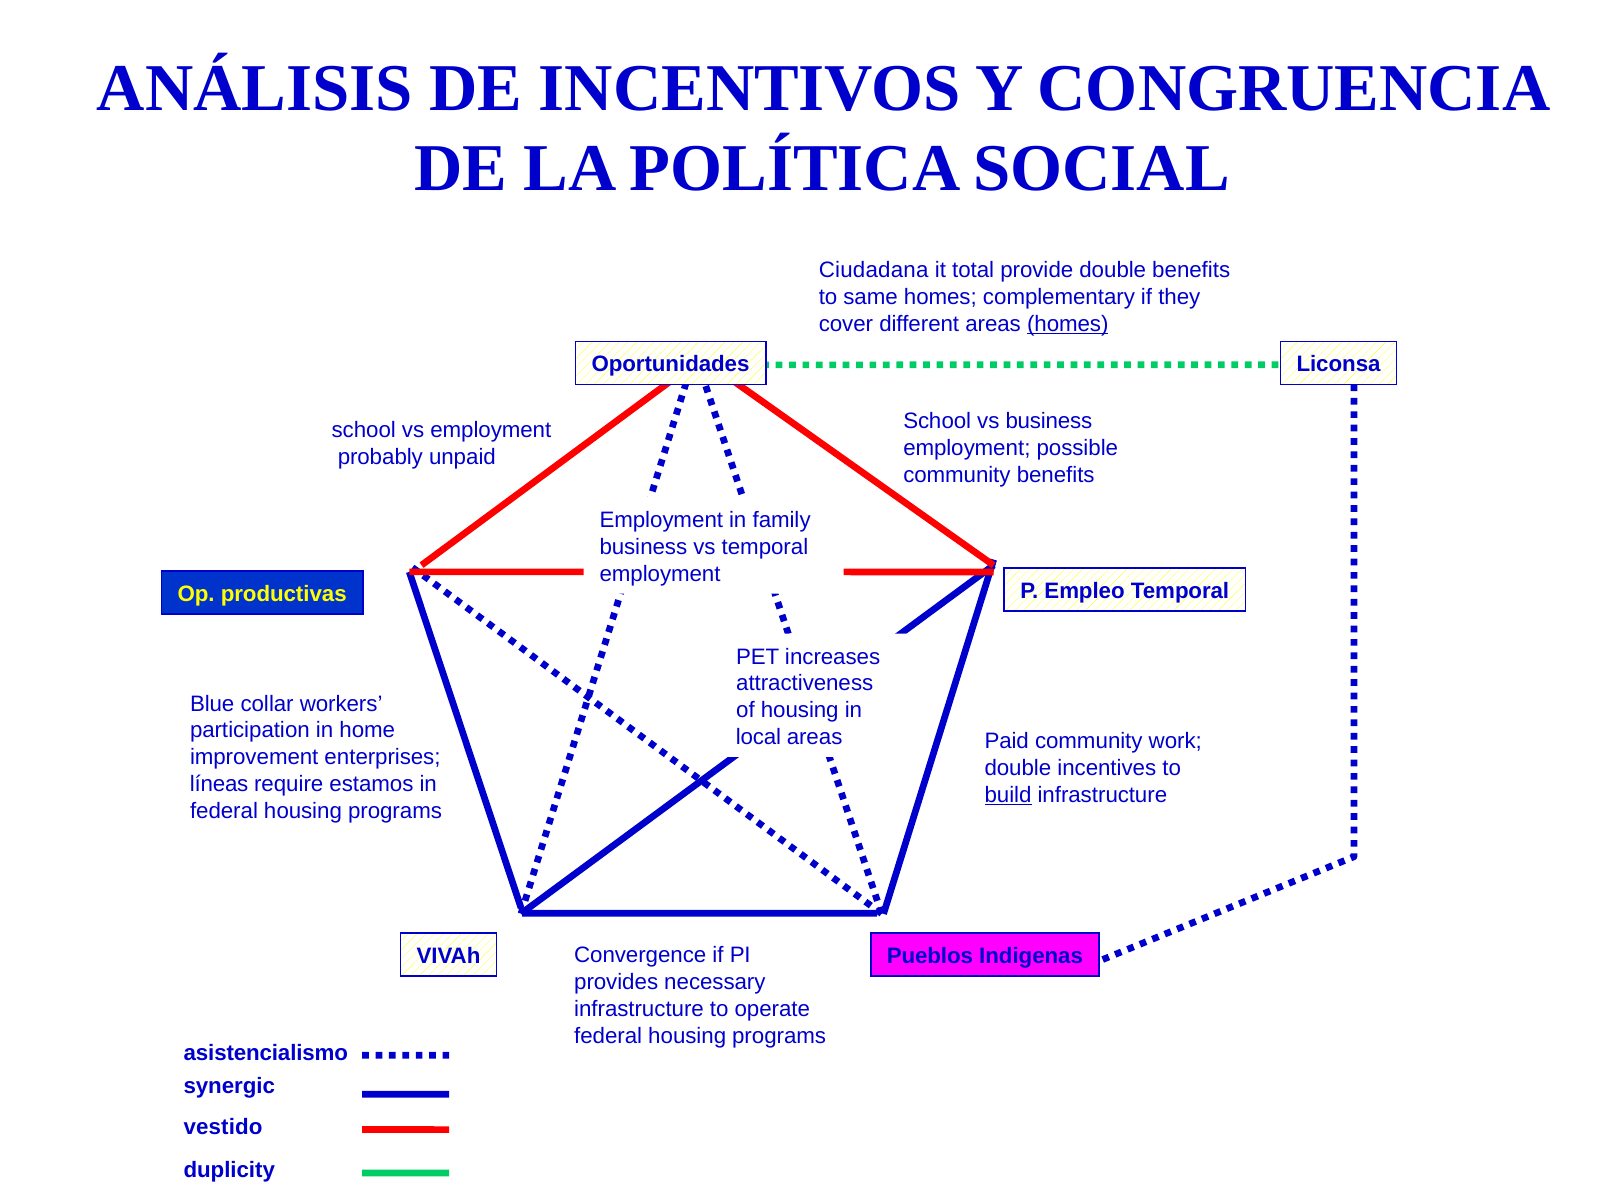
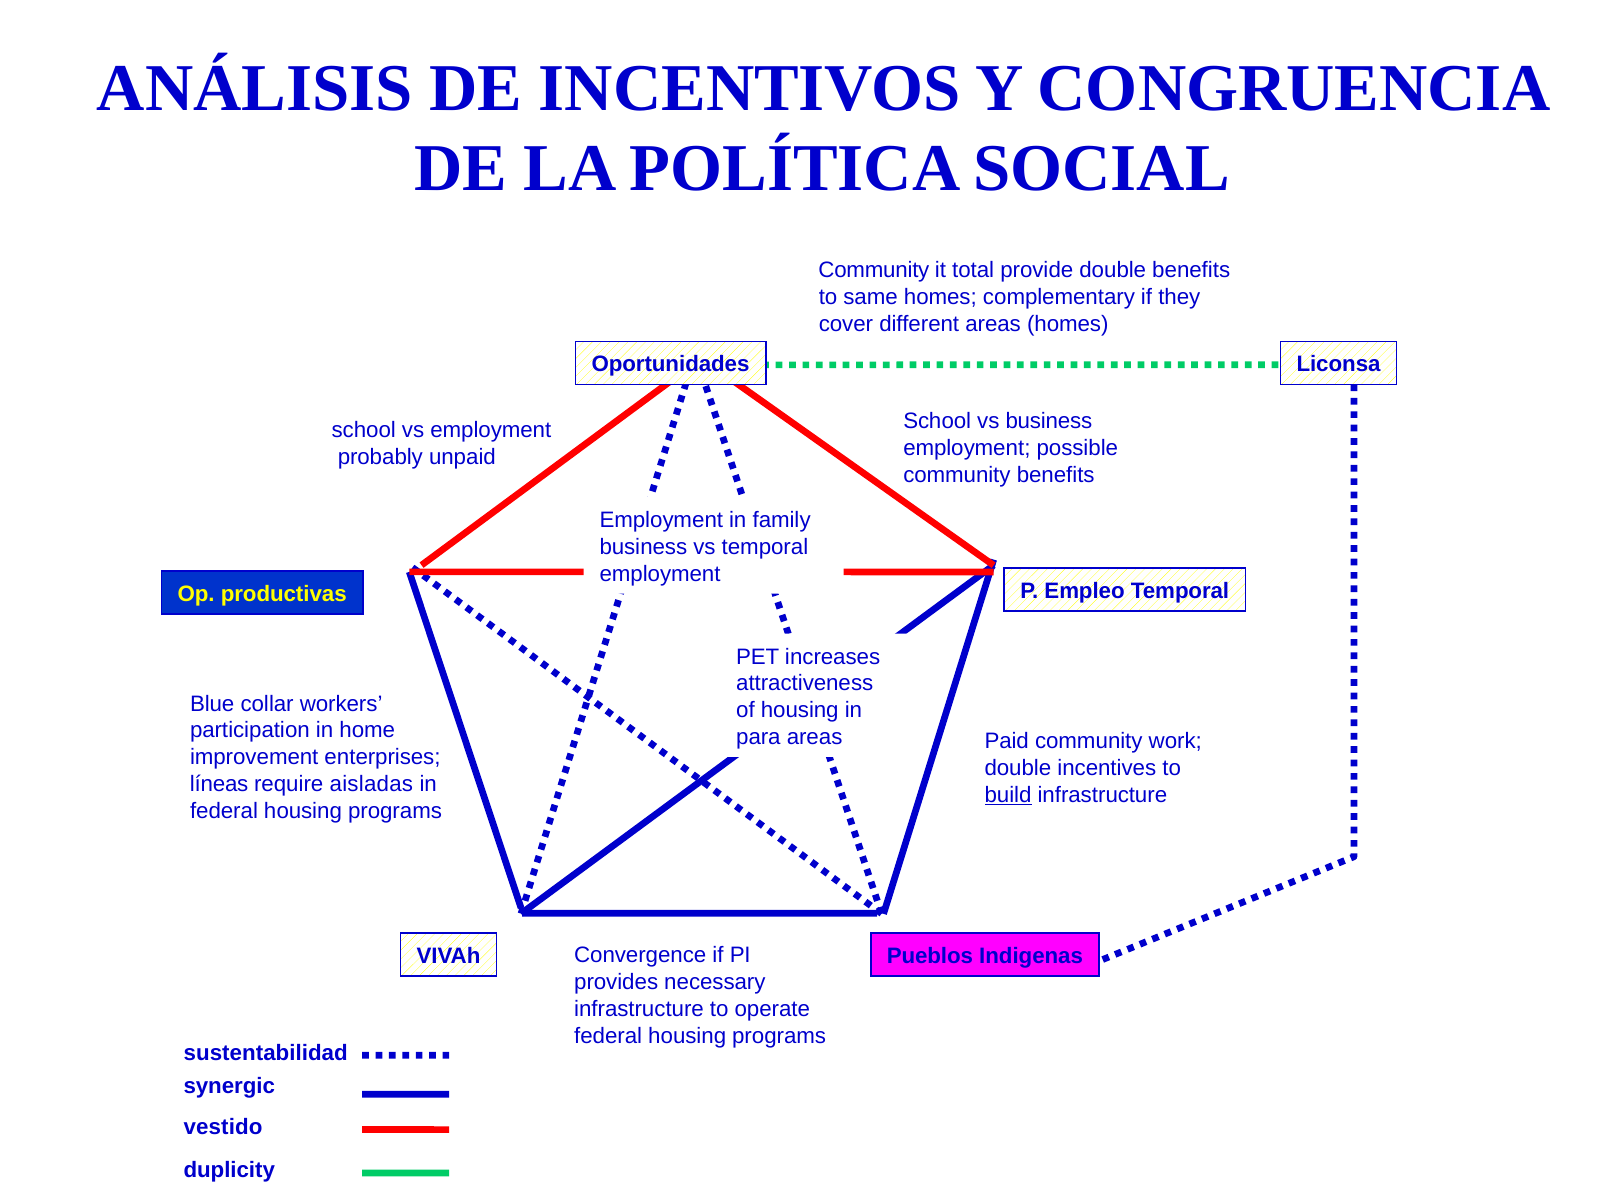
Ciudadana: Ciudadana -> Community (874, 271)
homes underline: present -> none (1068, 324)
local: local -> para (758, 737)
estamos: estamos -> aisladas (371, 785)
asistencialismo: asistencialismo -> sustentabilidad (266, 1053)
